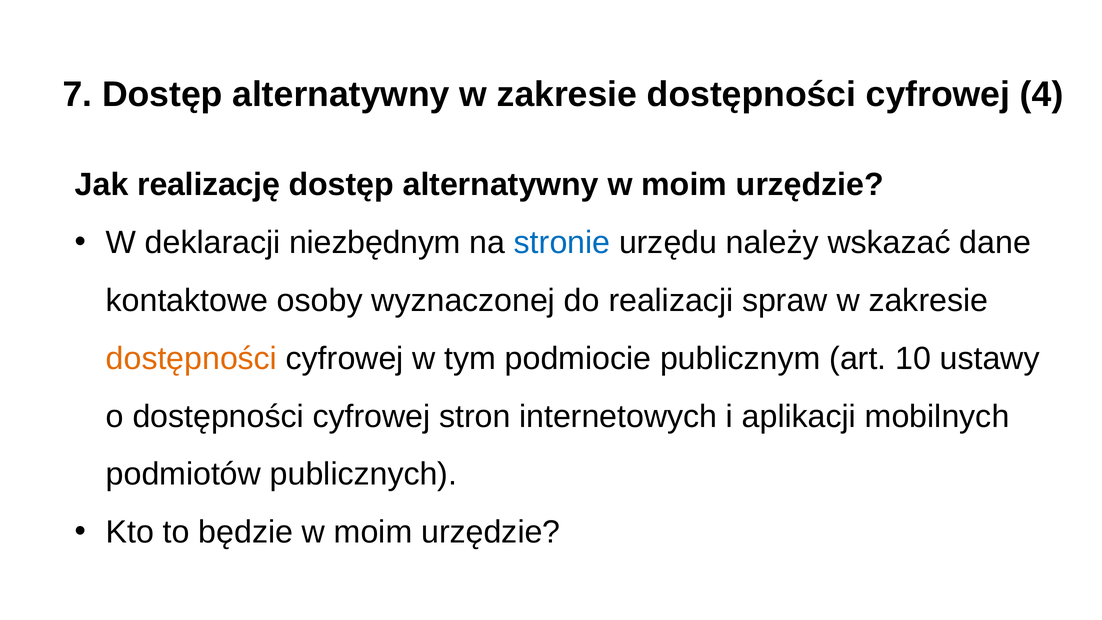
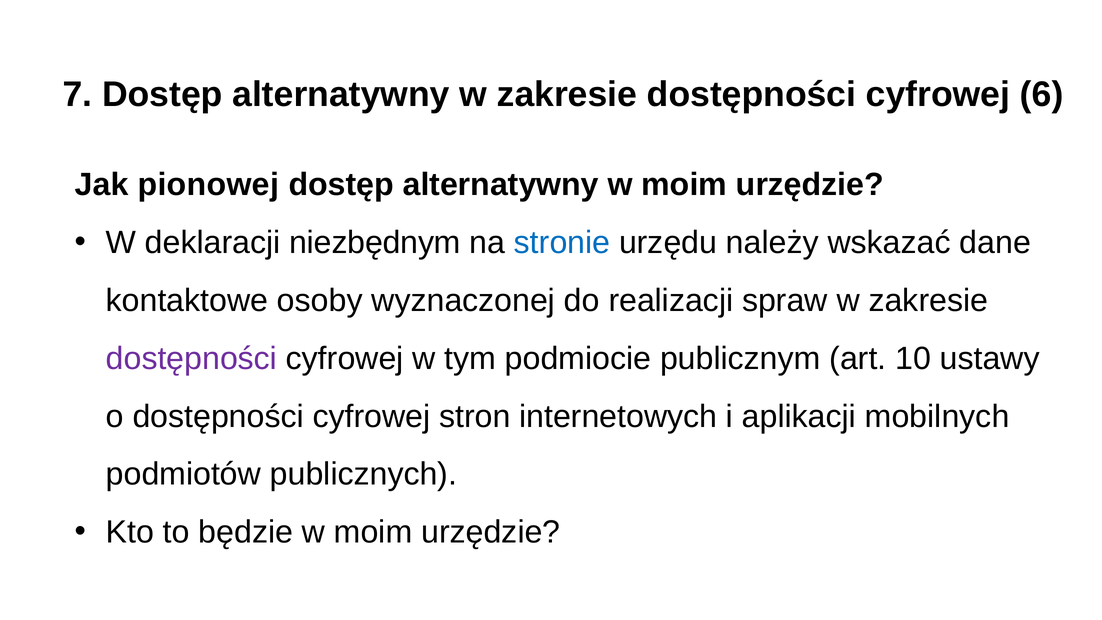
4: 4 -> 6 (1042, 94)
realizację: realizację -> pionowej (208, 185)
dostępności colour: orange -> purple (191, 358)
